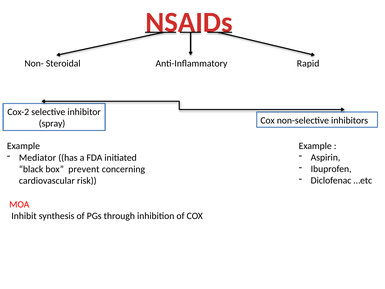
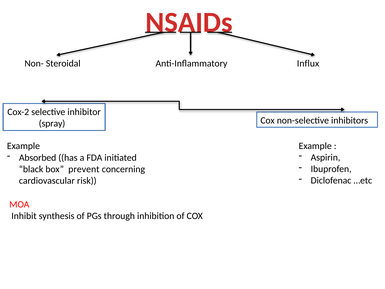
Rapid: Rapid -> Influx (308, 63)
Mediator: Mediator -> Absorbed (38, 157)
